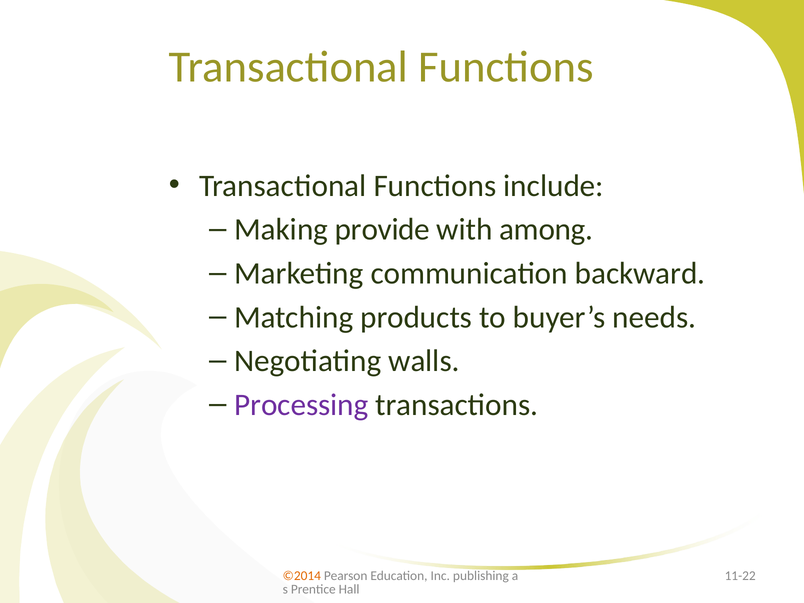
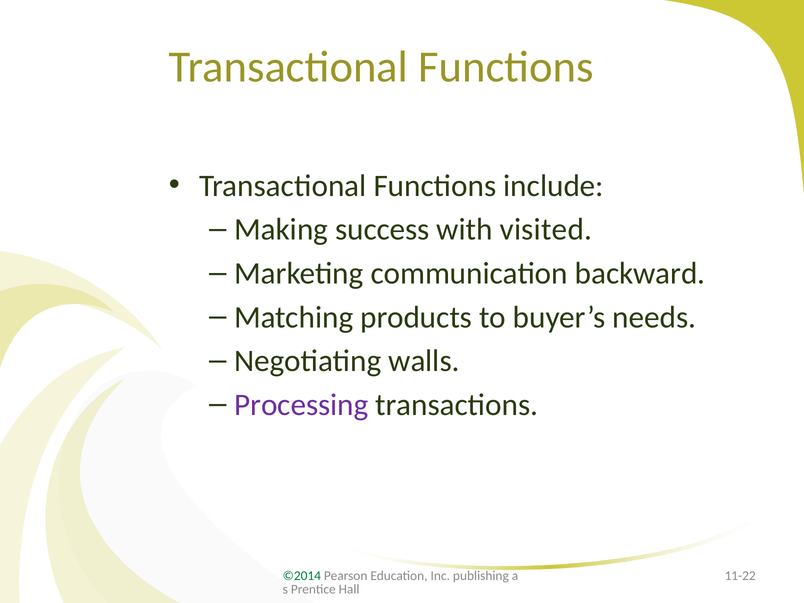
provide: provide -> success (382, 230)
among: among -> visited (546, 230)
©2014 colour: orange -> green (302, 576)
